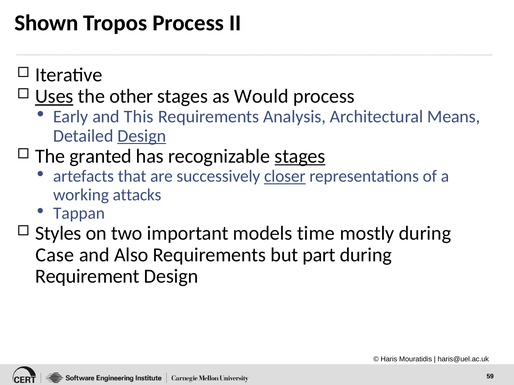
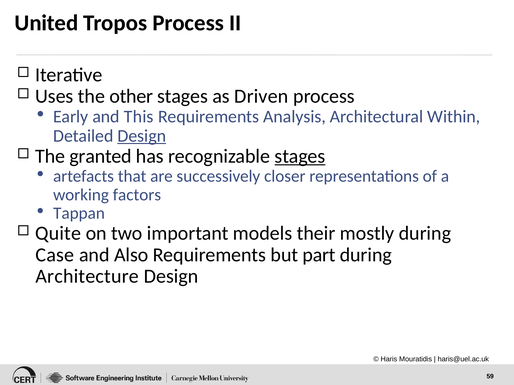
Shown: Shown -> United (46, 23)
Uses underline: present -> none (54, 96)
Would: Would -> Driven (261, 96)
Means: Means -> Within (454, 117)
closer underline: present -> none (285, 177)
attacks: attacks -> factors (137, 195)
Styles: Styles -> Quite (58, 234)
time: time -> their (316, 234)
Requirement: Requirement -> Architecture (87, 277)
